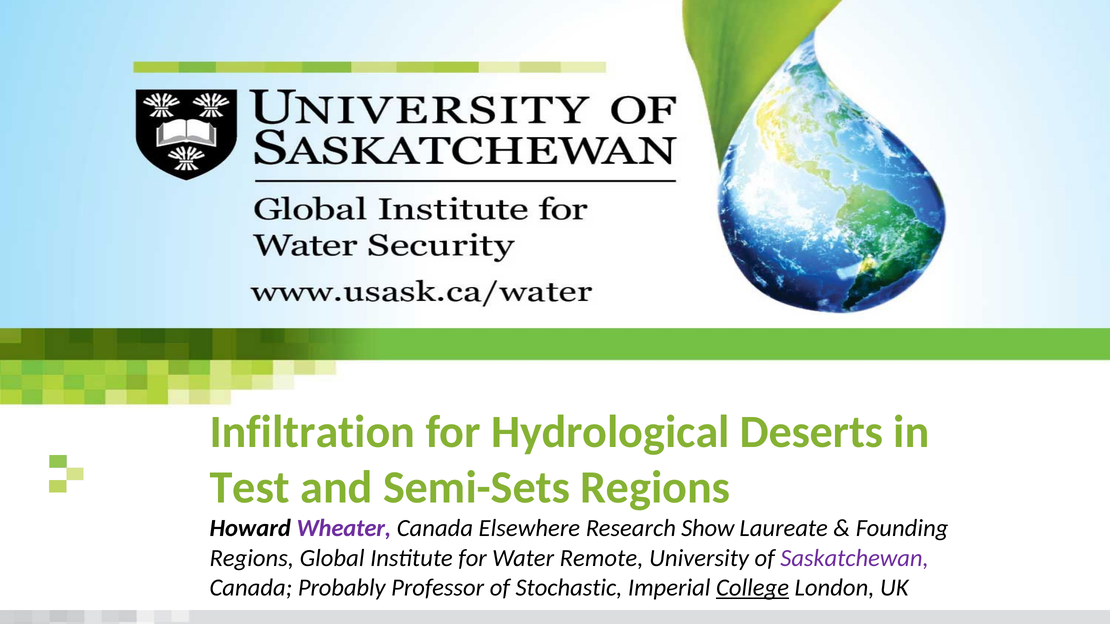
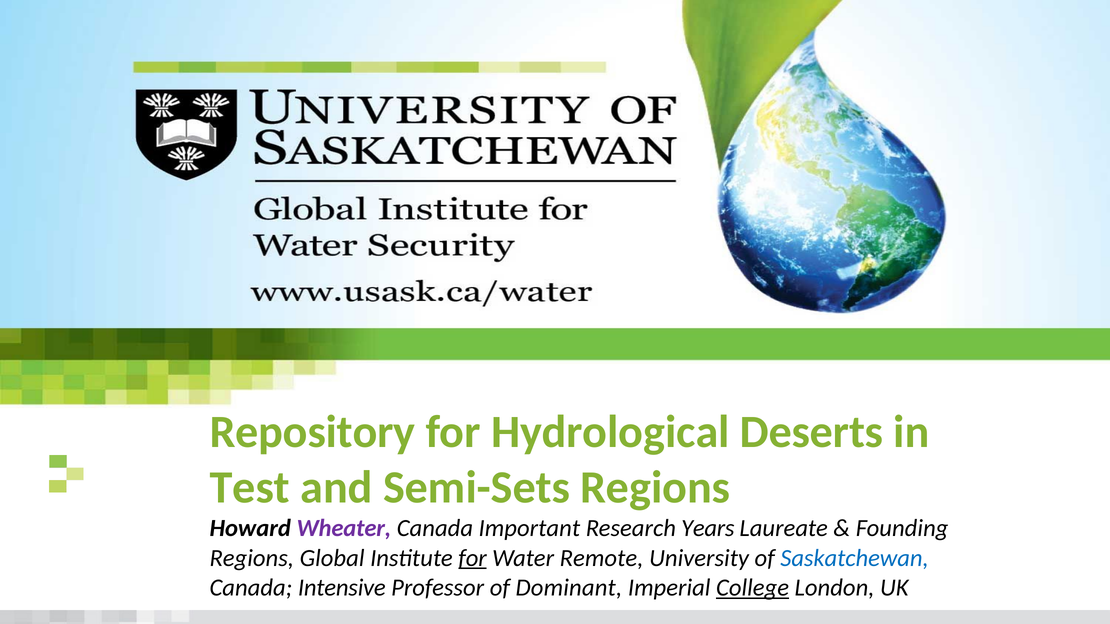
Infiltration: Infiltration -> Repository (312, 432)
Elsewhere: Elsewhere -> Important (529, 529)
Show: Show -> Years (708, 529)
for underline: none -> present (473, 558)
Saskatchewan colour: purple -> blue (854, 558)
Probably: Probably -> Intensive (342, 588)
Stochastic: Stochastic -> Dominant (569, 588)
